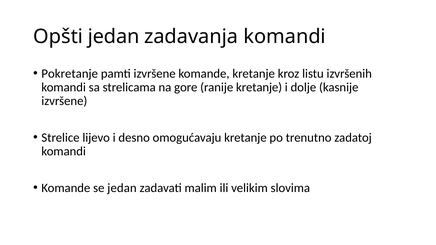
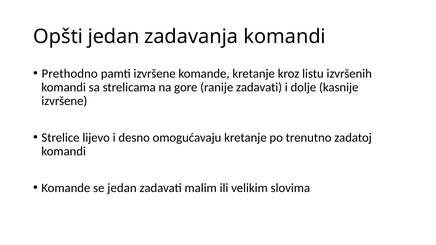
Pokretanje: Pokretanje -> Prethodno (70, 74)
ranije kretanje: kretanje -> zadavati (259, 87)
